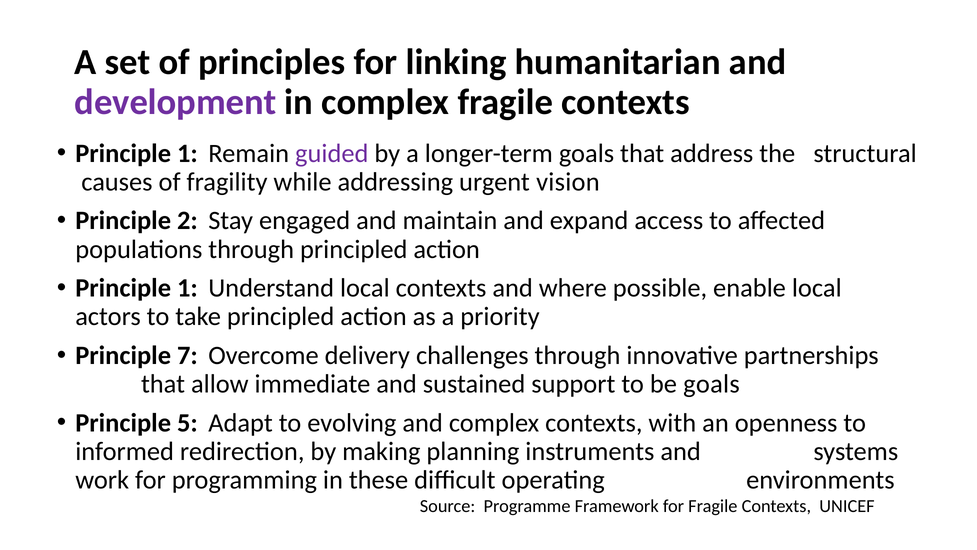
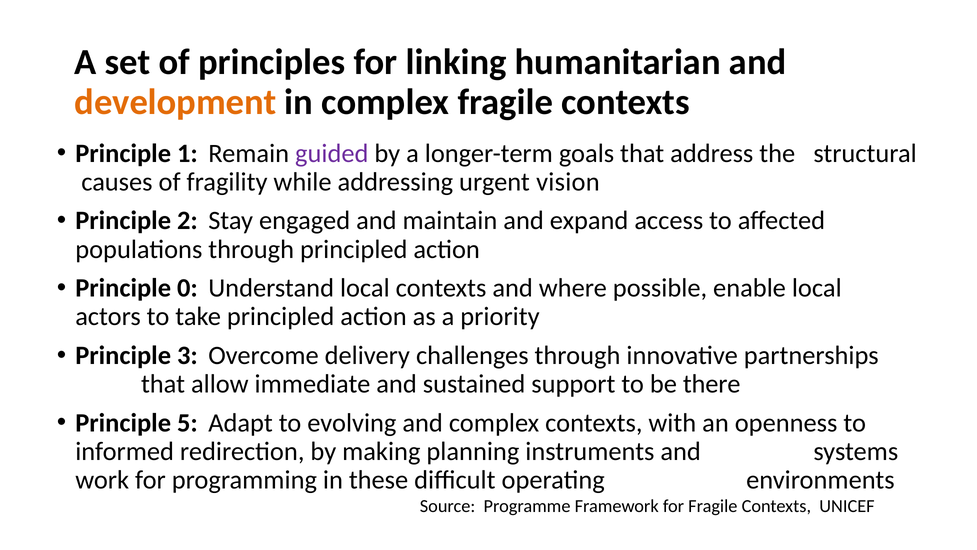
development colour: purple -> orange (175, 102)
1: 1 -> 0 (187, 288)
7: 7 -> 3 (187, 355)
be goals: goals -> there (712, 384)
